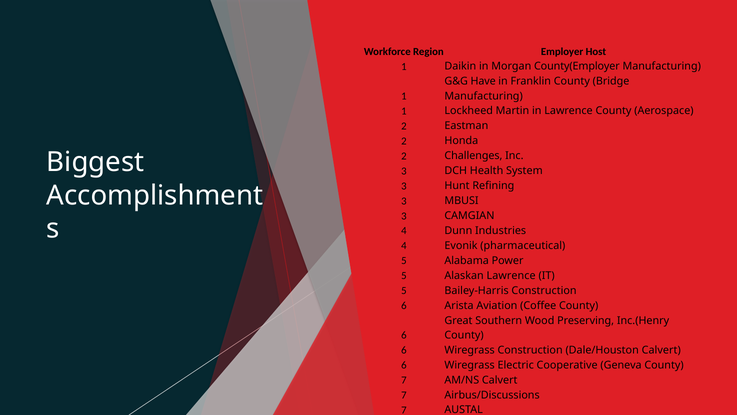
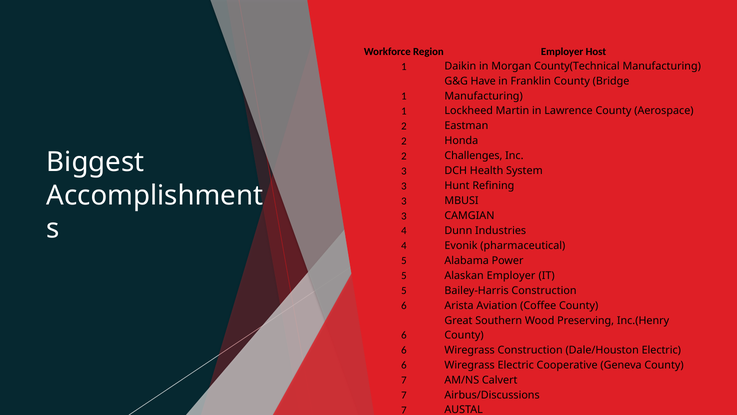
County(Employer: County(Employer -> County(Technical (577, 66)
Alaskan Lawrence: Lawrence -> Employer (511, 275)
Dale/Houston Calvert: Calvert -> Electric (661, 350)
